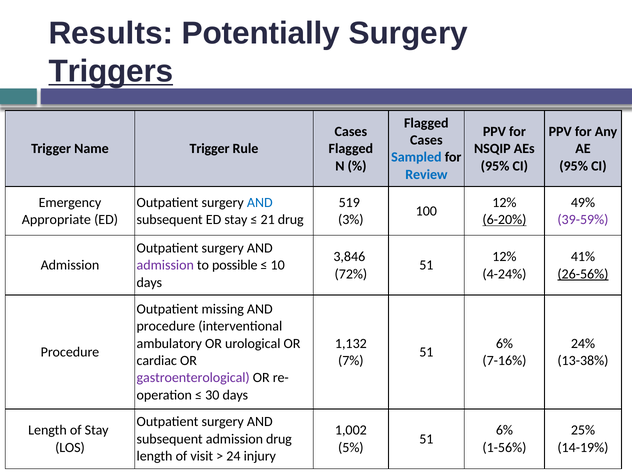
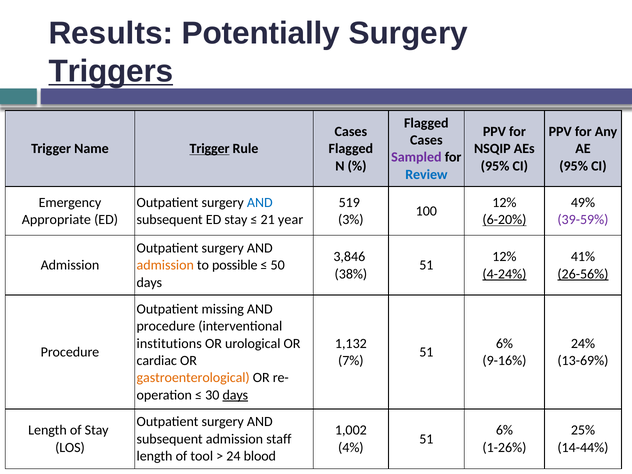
Trigger underline: none -> present (210, 149)
Sampled colour: blue -> purple (416, 157)
21 drug: drug -> year (291, 220)
admission colour: purple -> orange (165, 265)
10: 10 -> 50 (278, 265)
72%: 72% -> 38% (351, 274)
4-24% underline: none -> present (504, 274)
ambulatory: ambulatory -> institutions (169, 344)
7-16%: 7-16% -> 9-16% (504, 361)
13-38%: 13-38% -> 13-69% (583, 361)
gastroenterological colour: purple -> orange (193, 378)
days underline: none -> present (235, 395)
admission drug: drug -> staff (279, 439)
5%: 5% -> 4% (351, 448)
1-56%: 1-56% -> 1-26% (504, 448)
14-19%: 14-19% -> 14-44% (583, 448)
visit: visit -> tool (202, 456)
injury: injury -> blood (260, 456)
